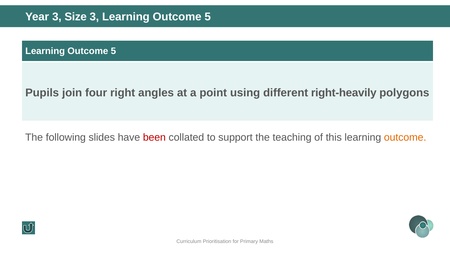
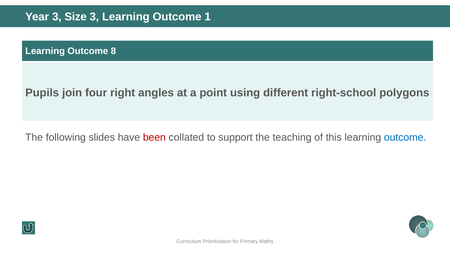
3 Learning Outcome 5: 5 -> 1 (208, 17)
5: 5 -> 8 (113, 51)
right-heavily: right-heavily -> right-school (344, 93)
outcome colour: orange -> blue (405, 138)
